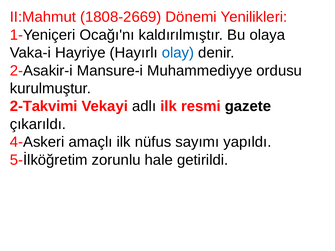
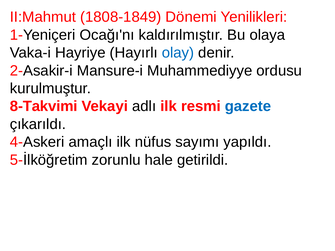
1808-2669: 1808-2669 -> 1808-1849 (121, 17)
2-Takvimi: 2-Takvimi -> 8-Takvimi (44, 106)
gazete colour: black -> blue (248, 106)
